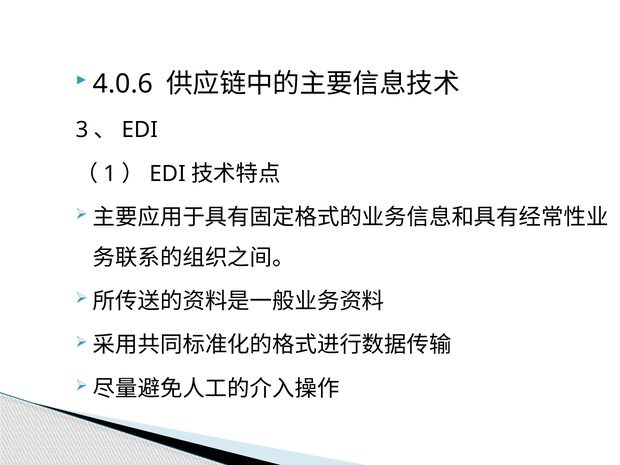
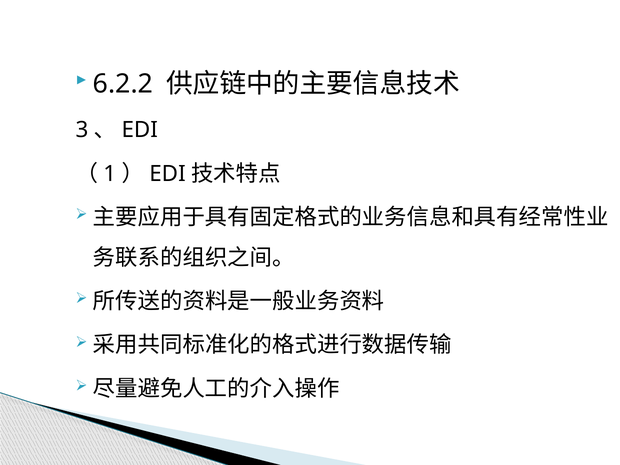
4.0.6: 4.0.6 -> 6.2.2 (123, 84)
